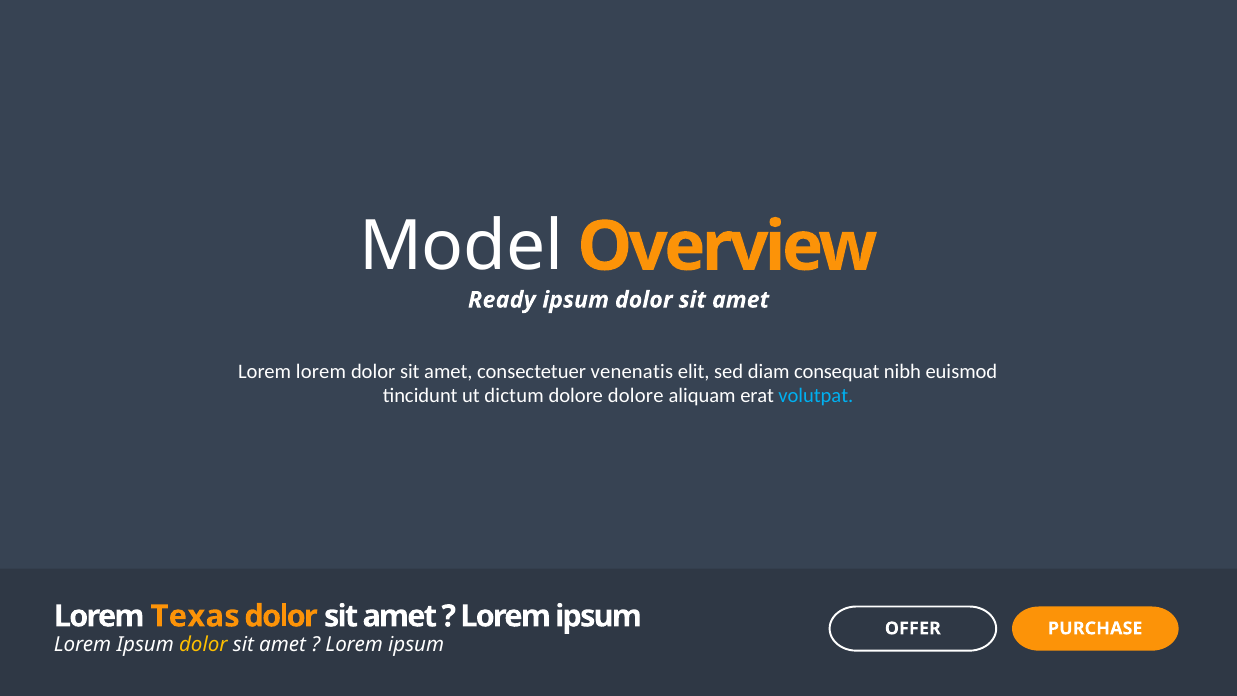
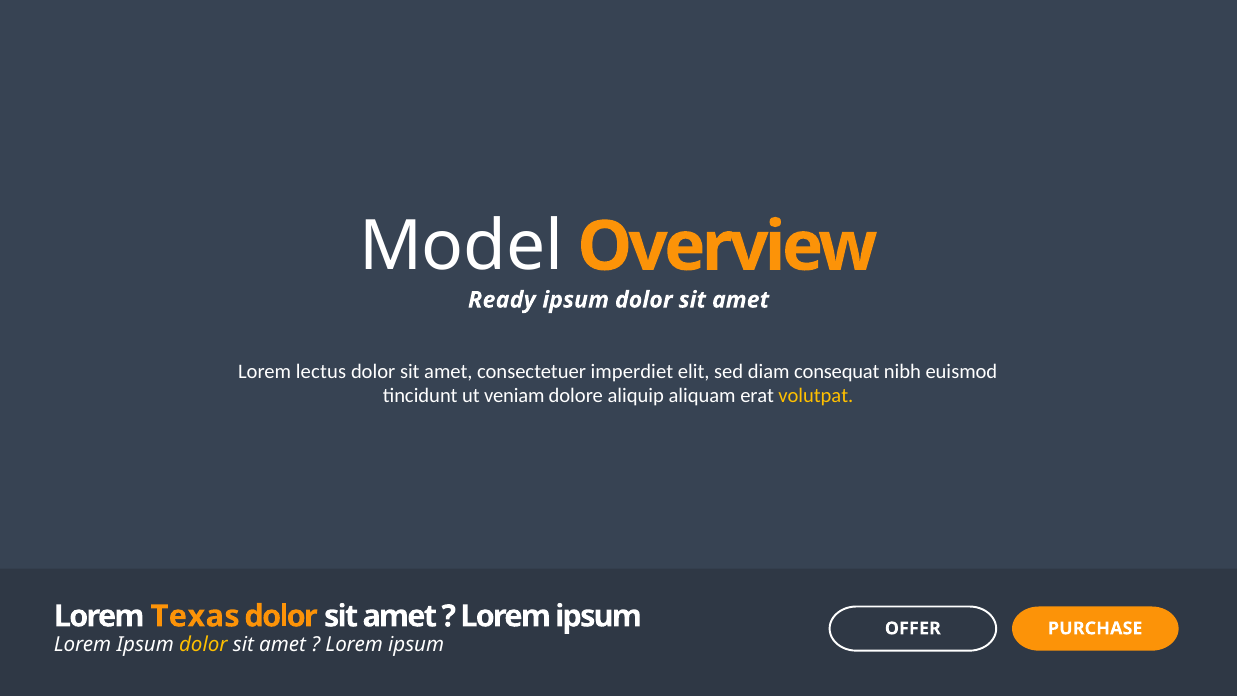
Lorem lorem: lorem -> lectus (321, 371)
venenatis: venenatis -> imperdiet (632, 371)
dictum: dictum -> veniam (514, 396)
dolore dolore: dolore -> aliquip (636, 396)
volutpat colour: light blue -> yellow (816, 396)
